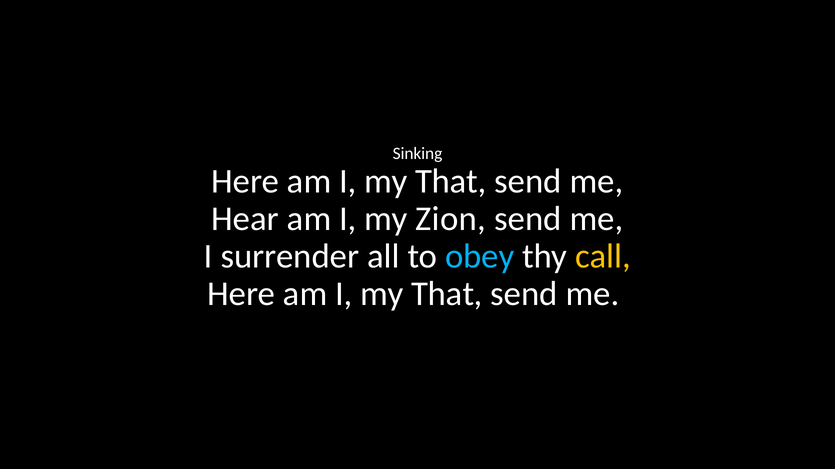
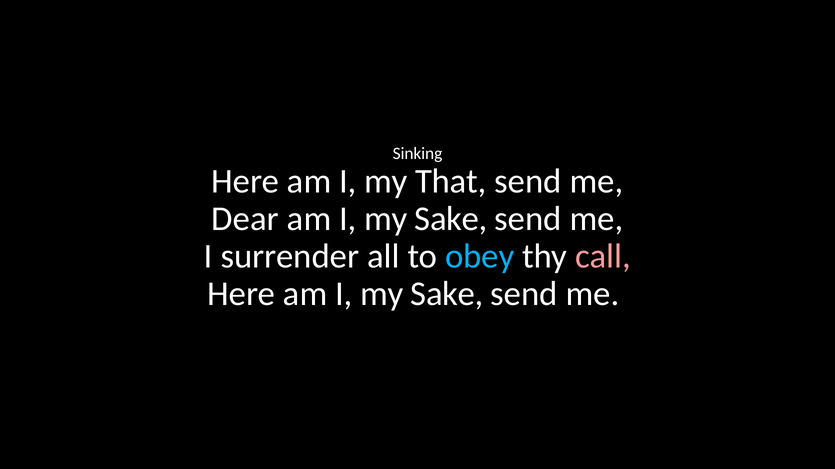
Hear: Hear -> Dear (245, 219)
Zion: Zion -> Sake (451, 219)
call colour: yellow -> pink (603, 257)
That: That -> Sake (447, 294)
